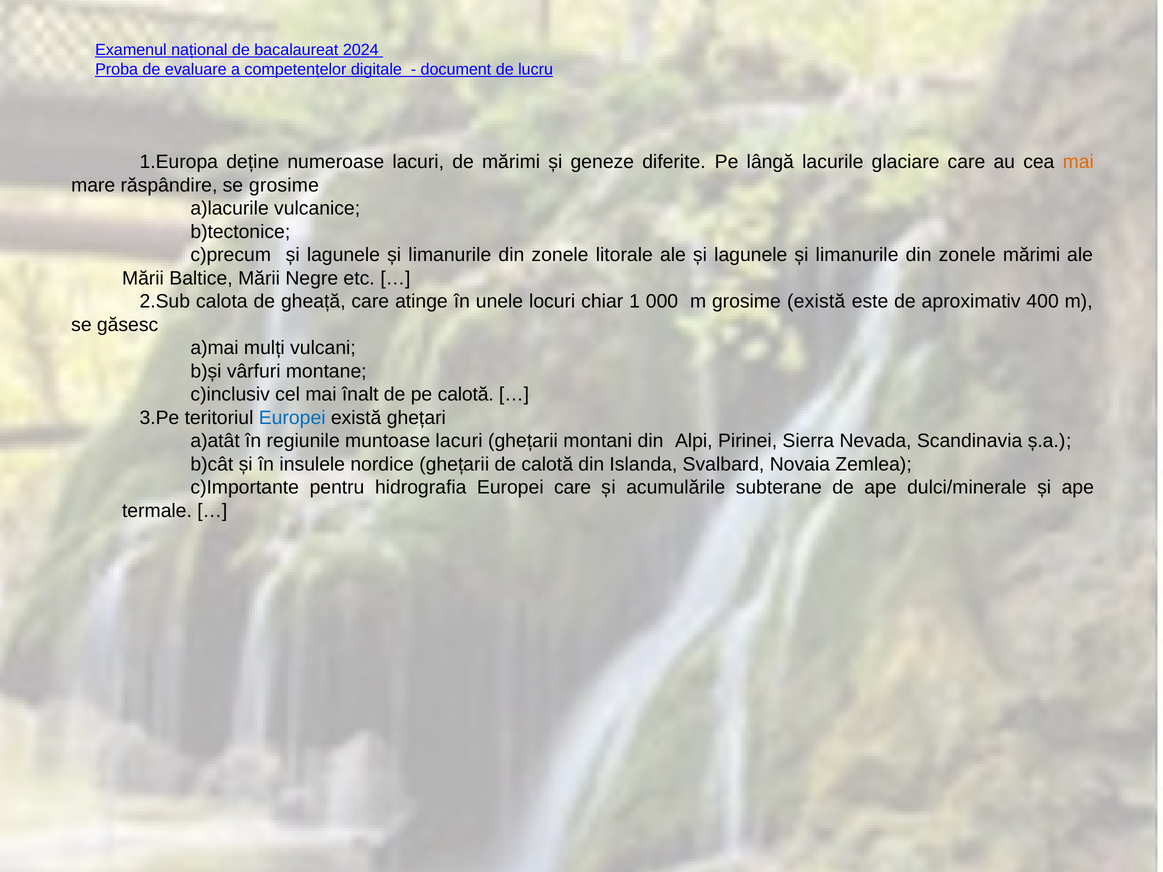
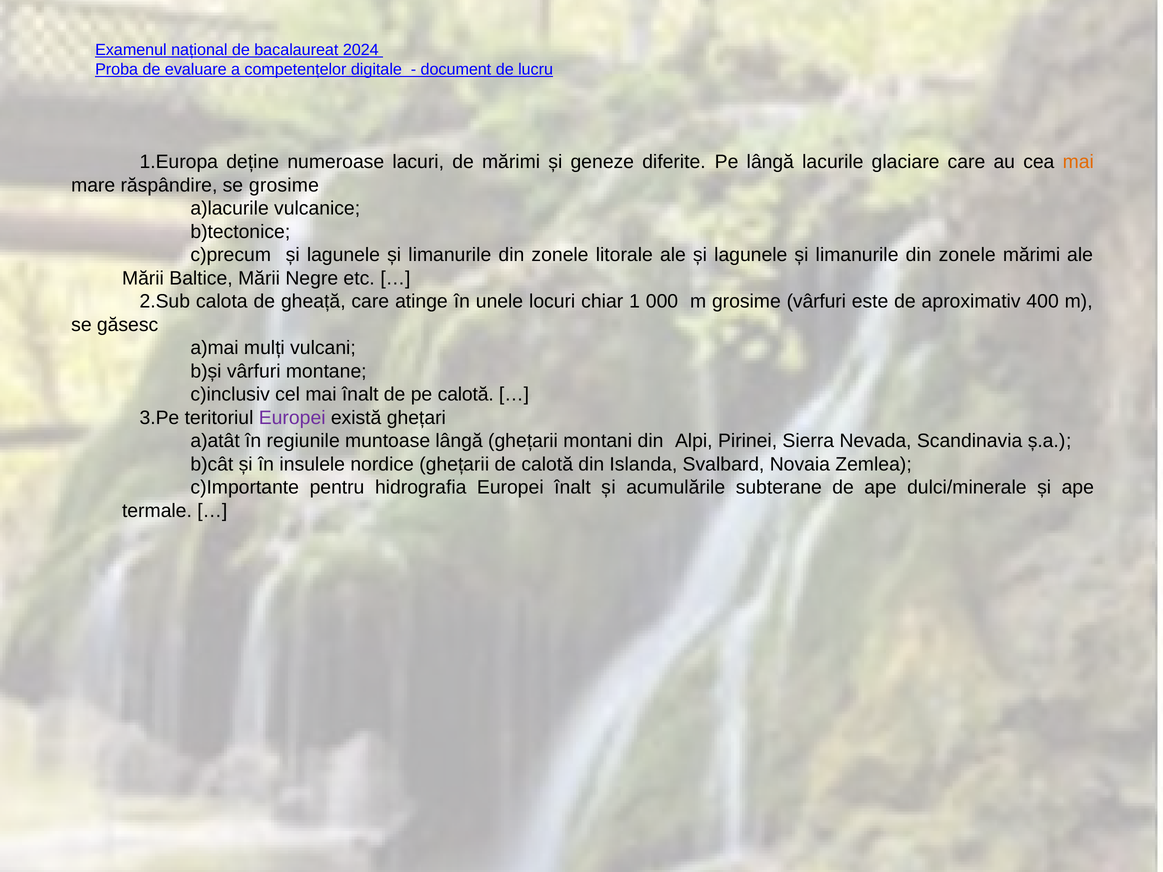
grosime există: există -> vârfuri (816, 301)
Europei colour: blue -> purple (292, 418)
muntoase lacuri: lacuri -> lângă (459, 441)
Europei care: care -> înalt (572, 488)
